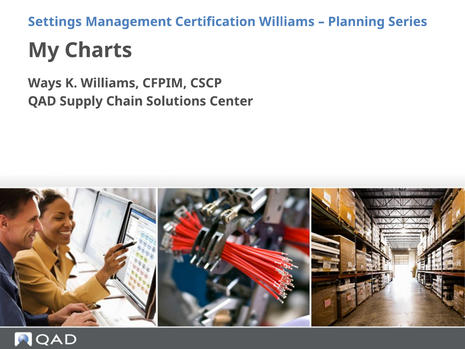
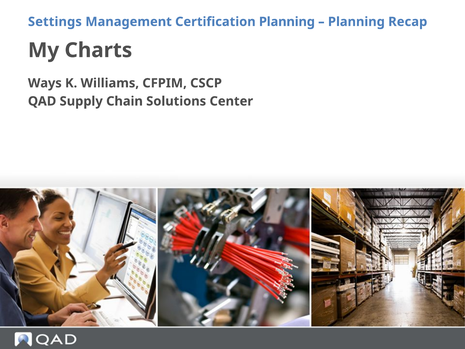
Certification Williams: Williams -> Planning (287, 22)
Series: Series -> Recap (408, 22)
